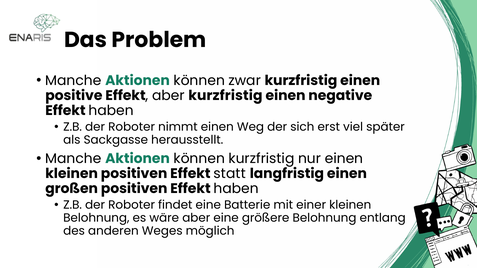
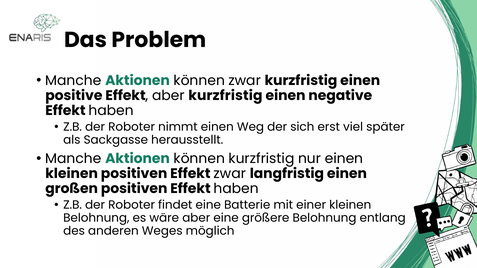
Effekt statt: statt -> zwar (230, 174)
